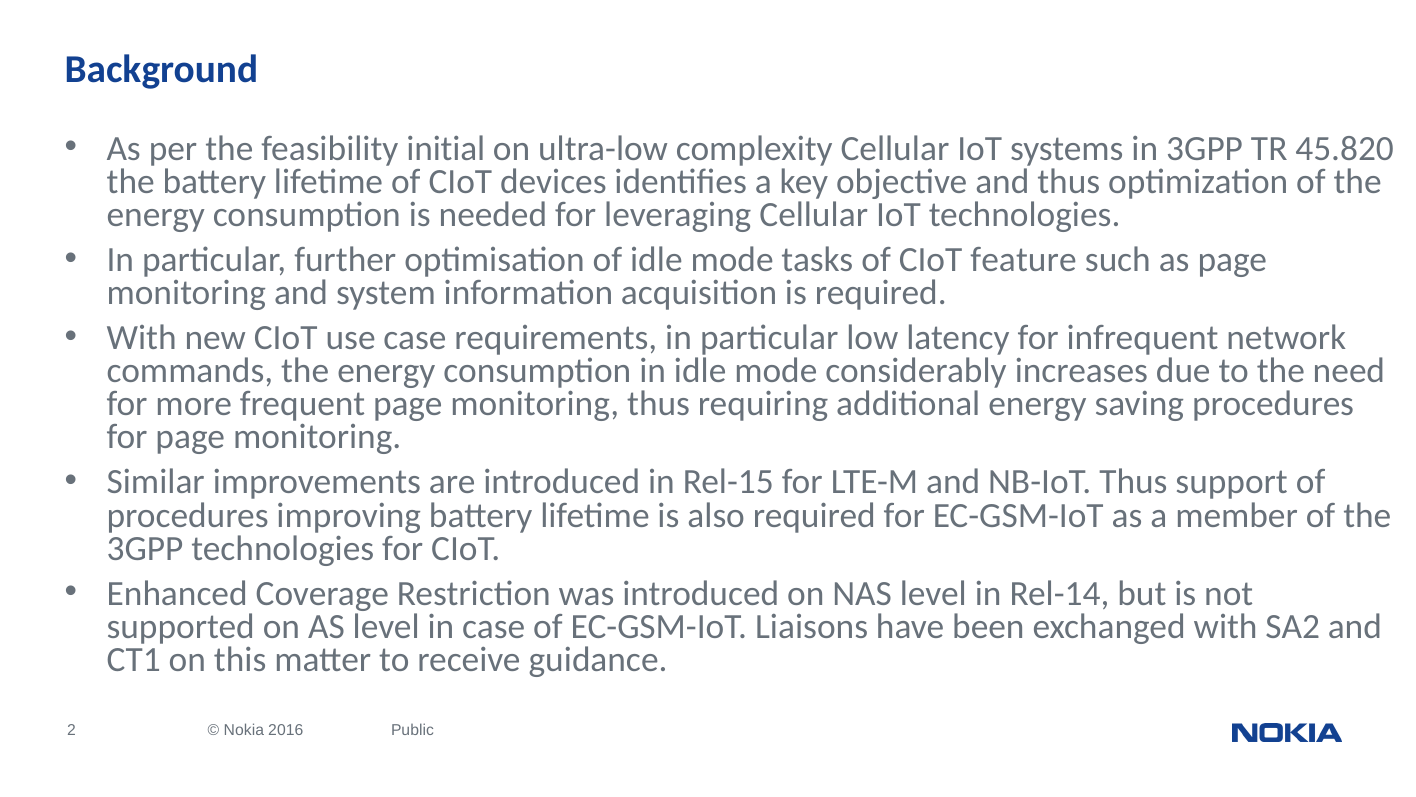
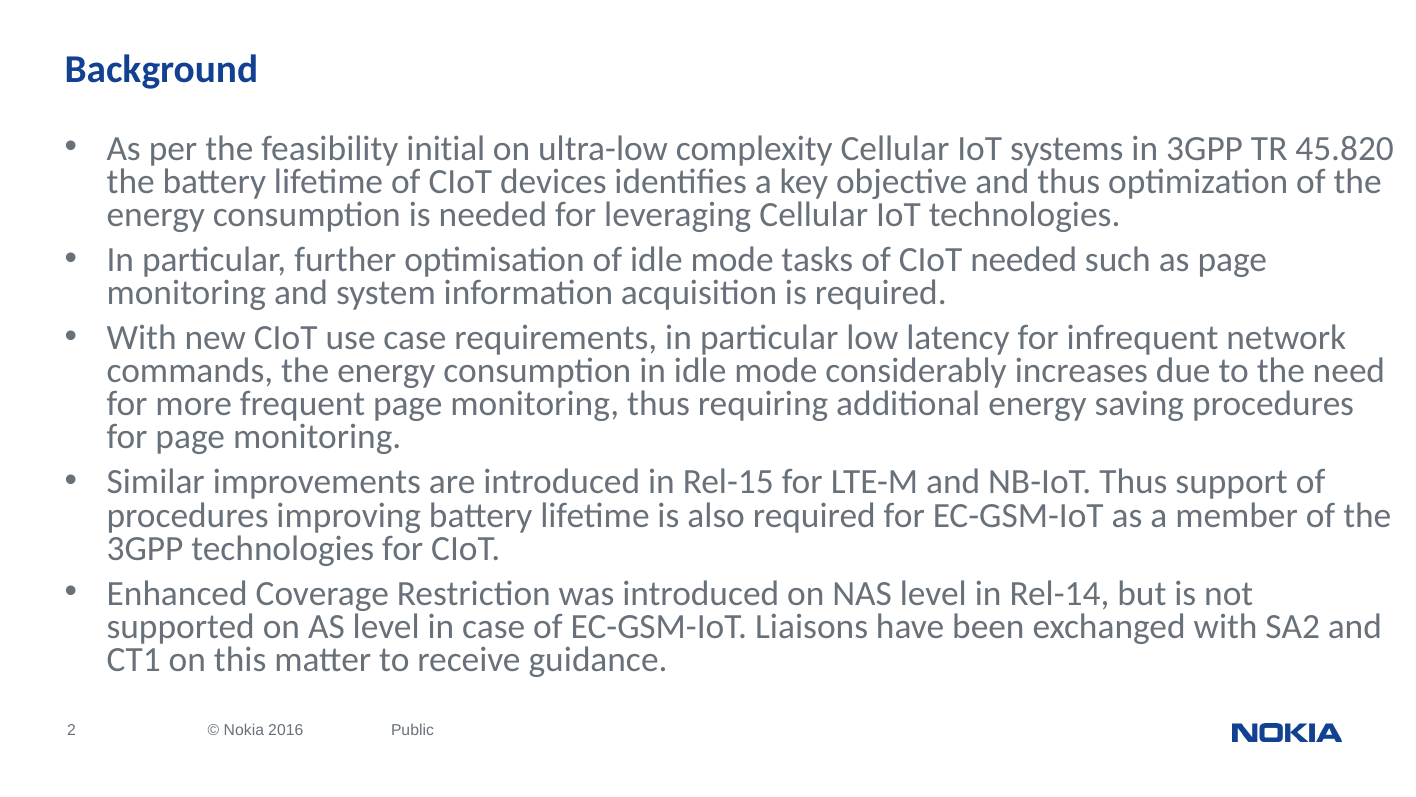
CIoT feature: feature -> needed (1024, 260)
